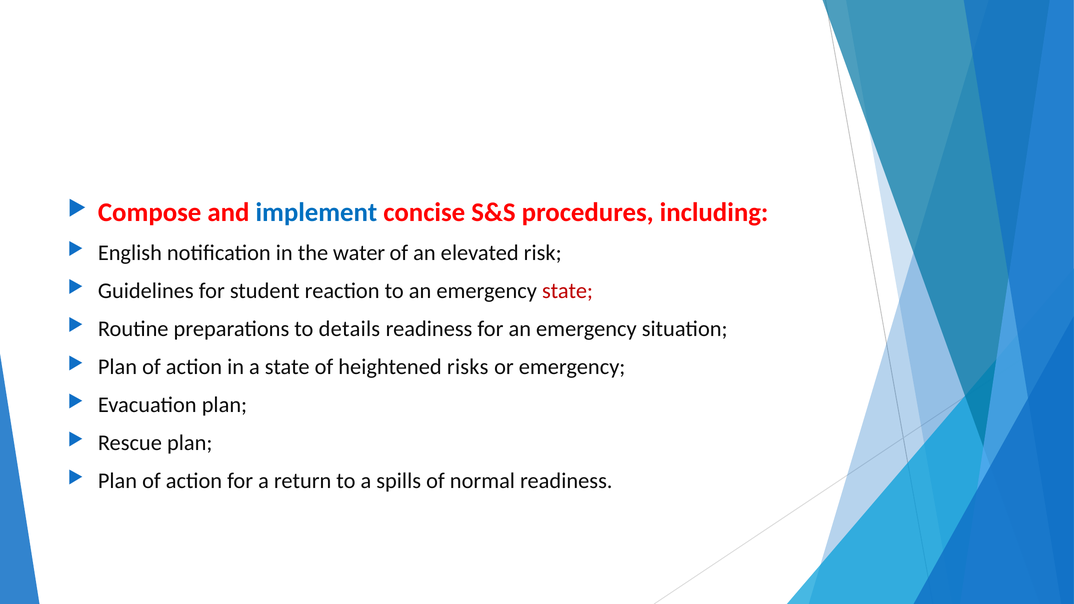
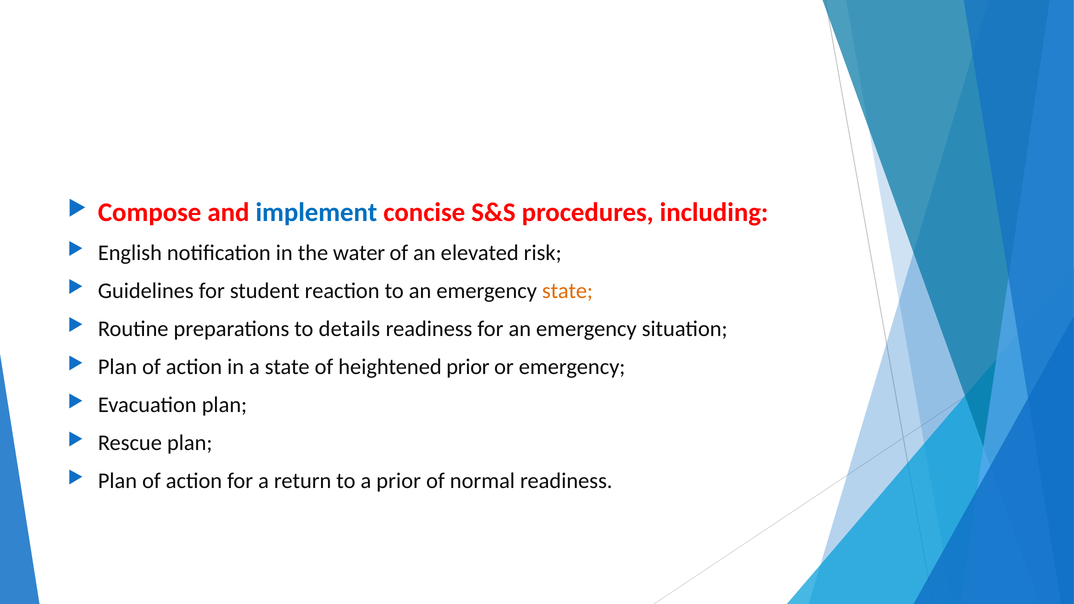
state colour: red -> orange (567, 291)
heightened risks: risks -> prior (468, 367)
a spills: spills -> prior (399, 481)
